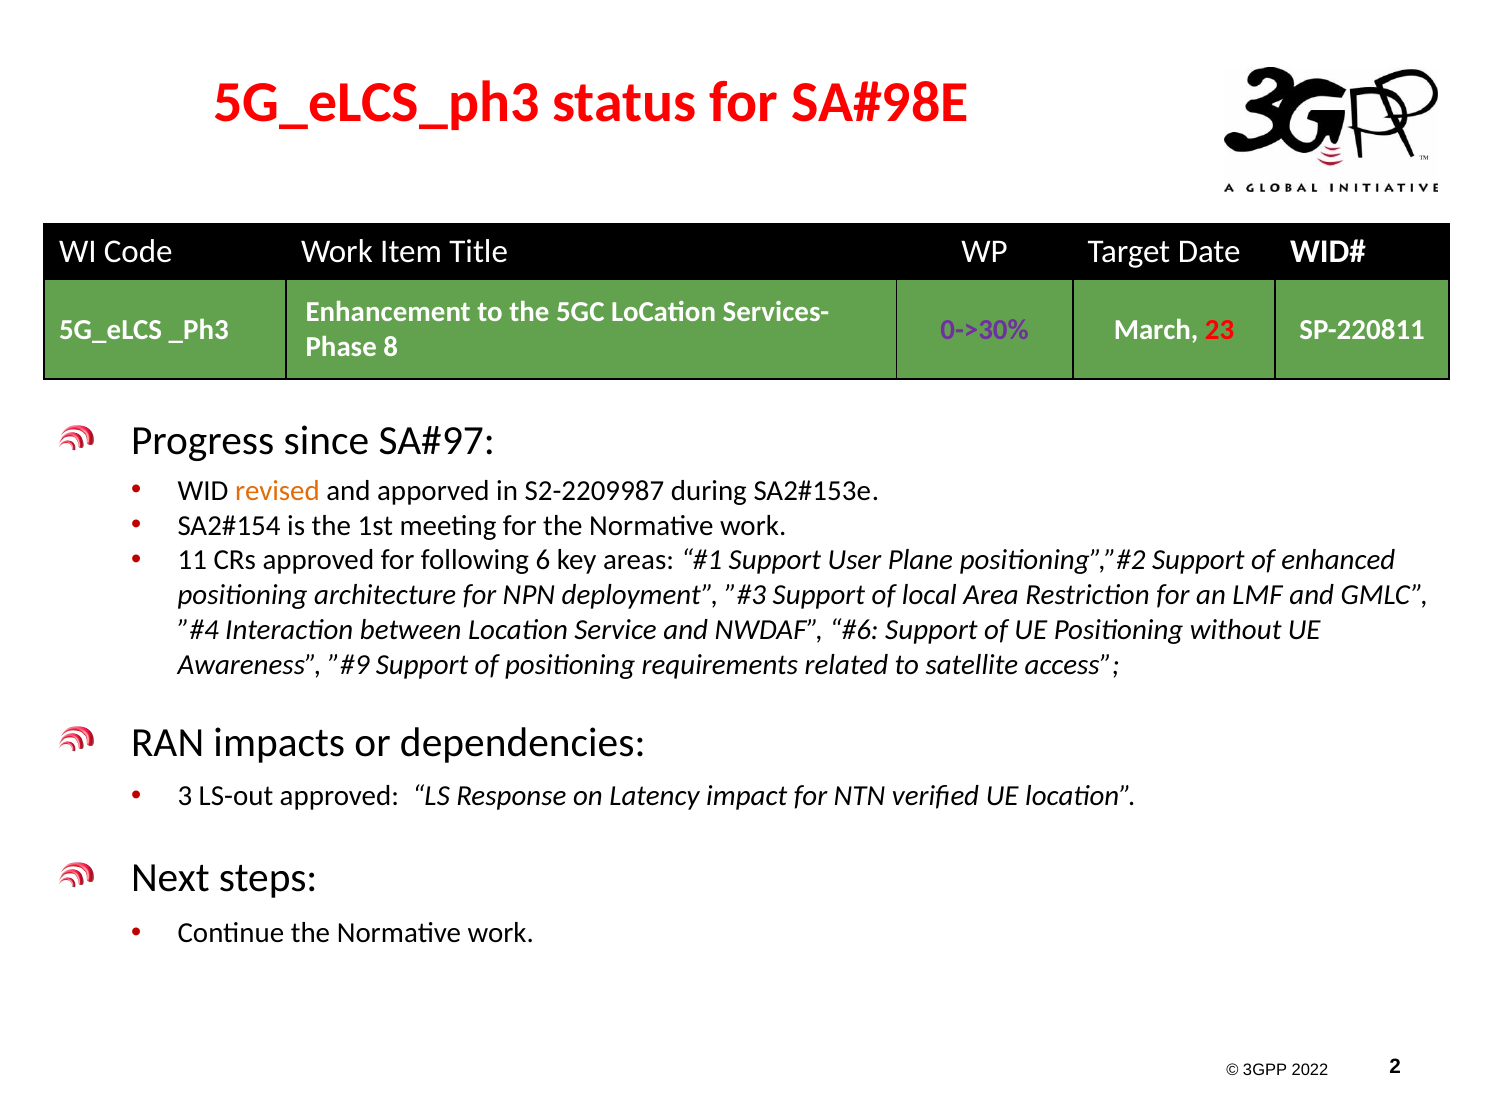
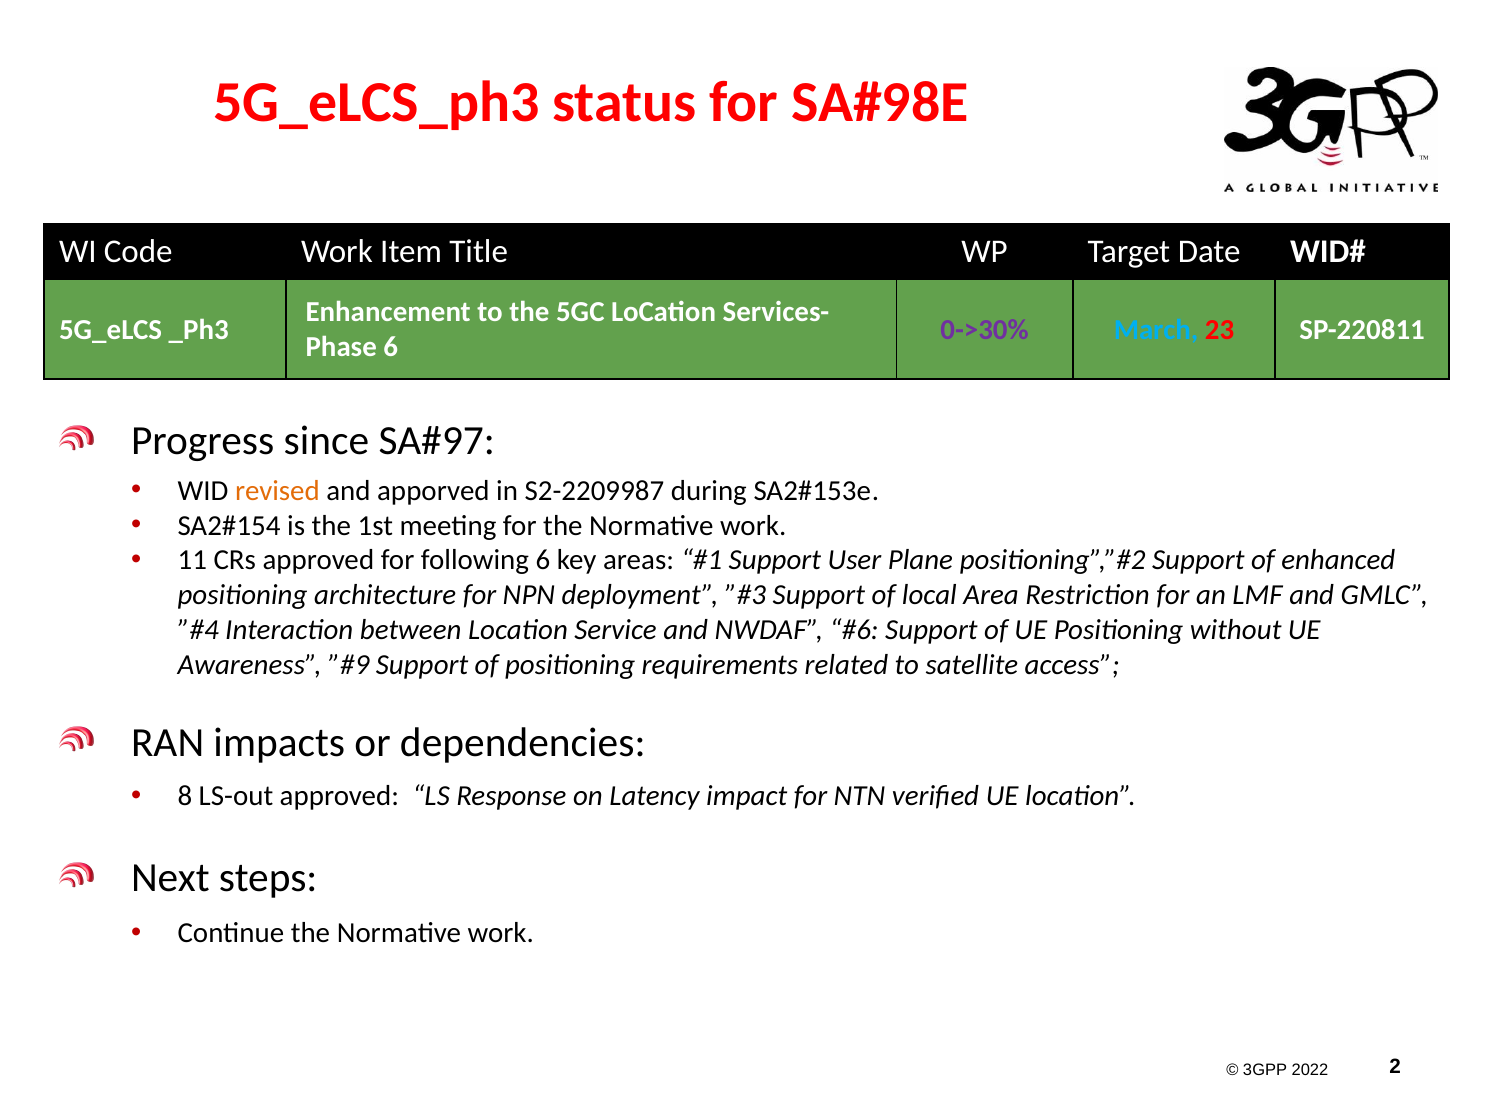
March colour: white -> light blue (1156, 330)
8: 8 -> 6 (391, 347)
3: 3 -> 8 (185, 796)
